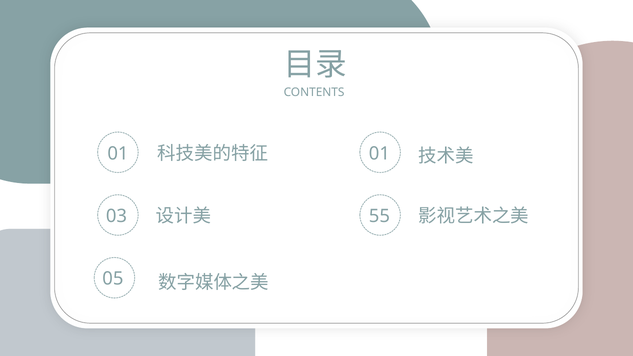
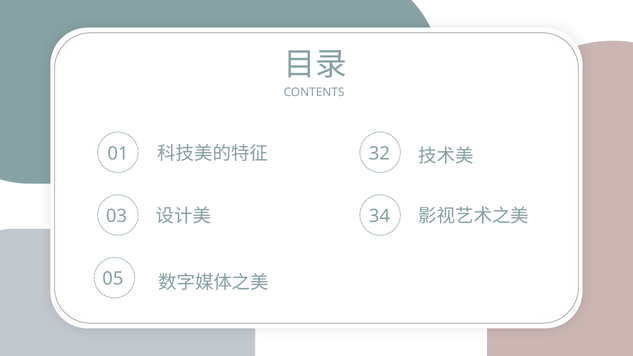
01: 01 -> 32 (379, 153)
55: 55 -> 34 (379, 216)
